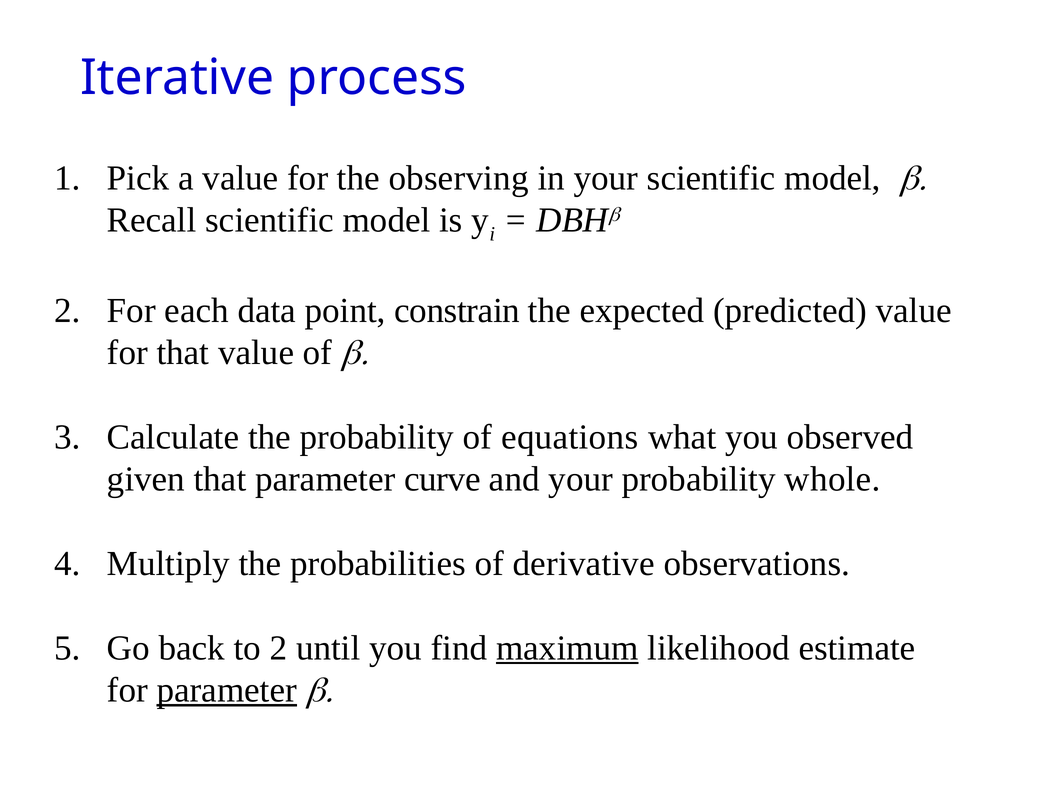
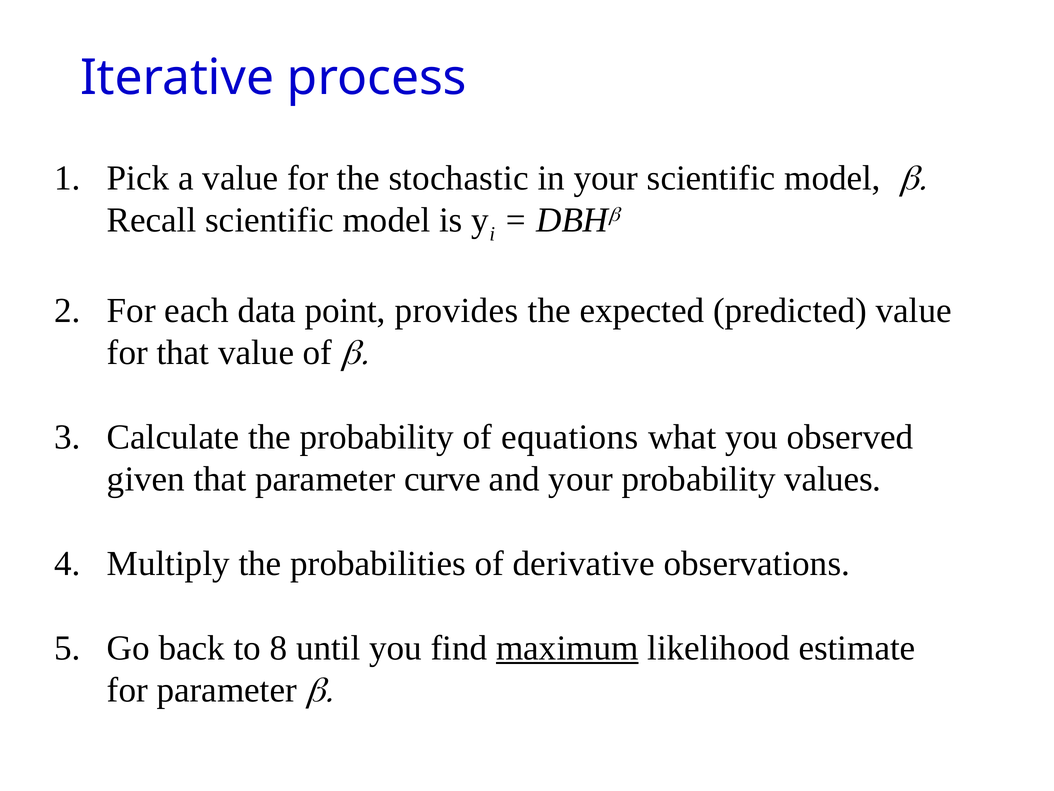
observing: observing -> stochastic (459, 178)
constrain: constrain -> provides (457, 310)
whole: whole -> values (833, 479)
to 2: 2 -> 8 (278, 648)
parameter underline: present -> none (227, 690)
